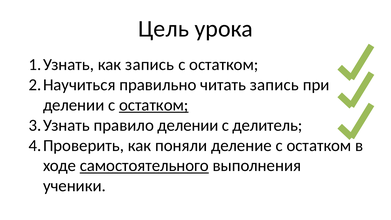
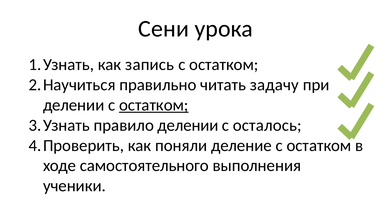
Цель: Цель -> Сени (164, 29)
читать запись: запись -> задачу (274, 85)
делитель: делитель -> осталось (267, 125)
самостоятельного underline: present -> none (144, 166)
